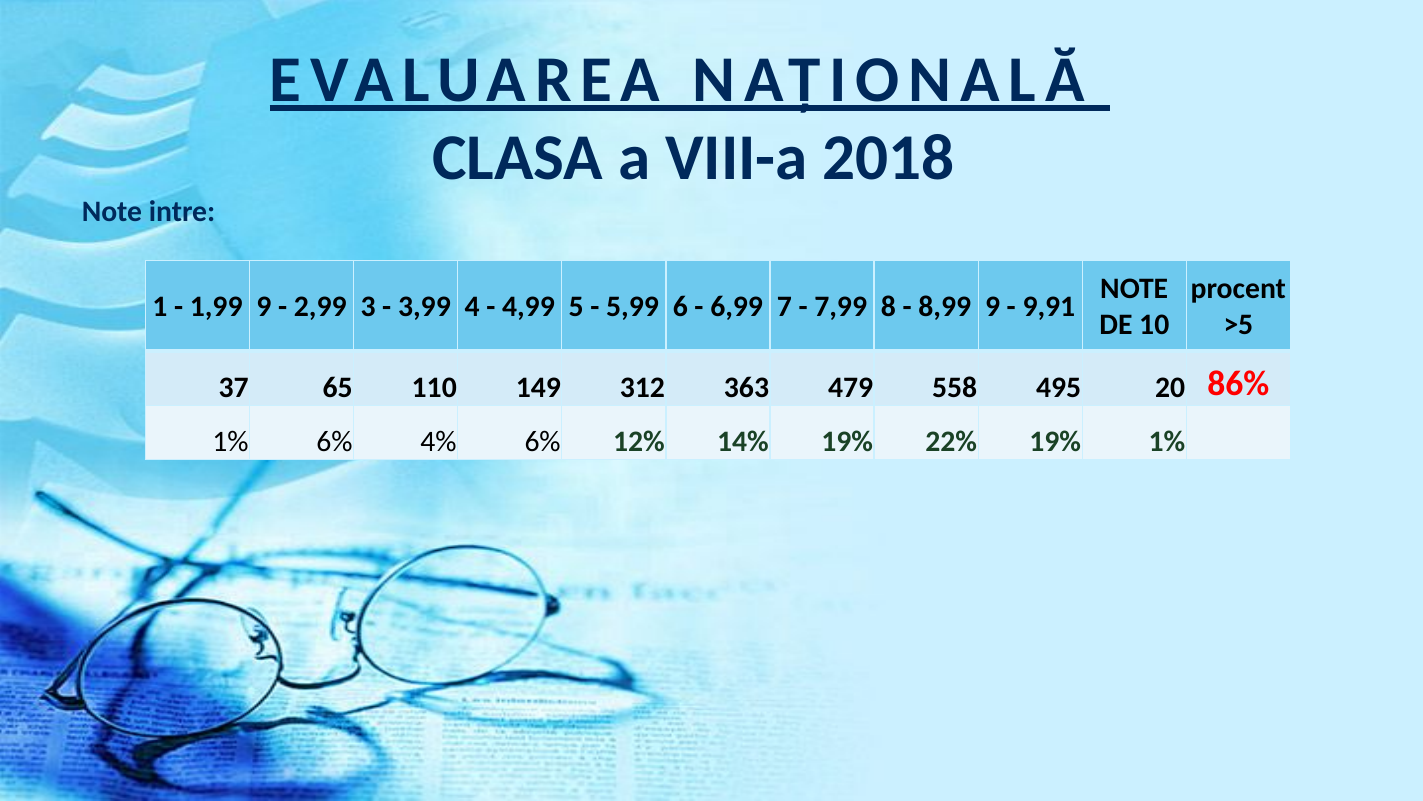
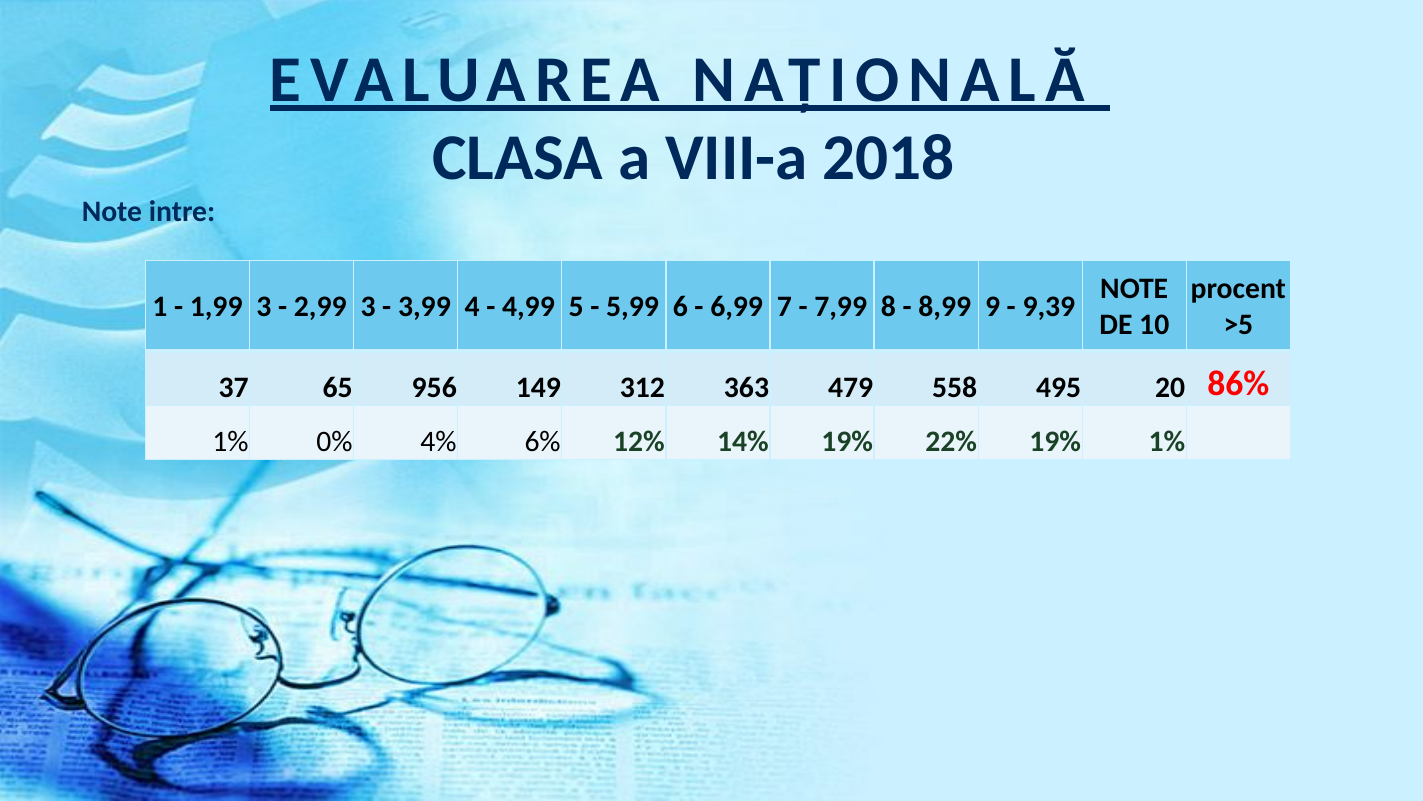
1,99 9: 9 -> 3 (264, 307)
9,91: 9,91 -> 9,39 (1049, 307)
110: 110 -> 956 (434, 387)
1% 6%: 6% -> 0% (334, 442)
